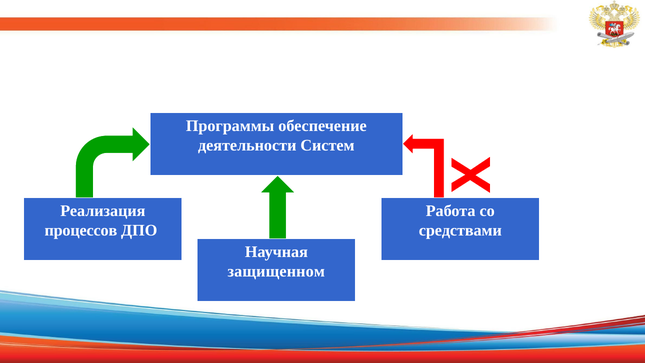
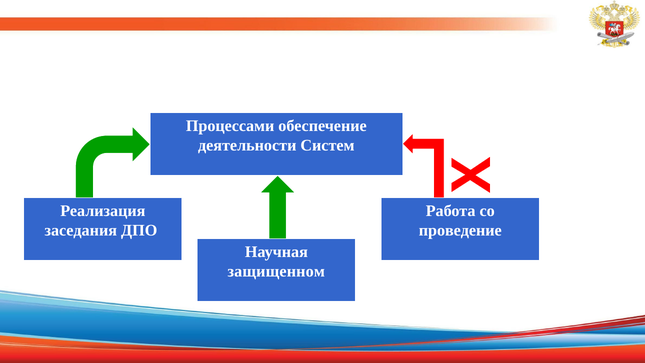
Программы: Программы -> Процессами (230, 126)
процессов: процессов -> заседания (81, 230)
средствами: средствами -> проведение (460, 230)
